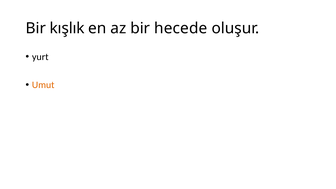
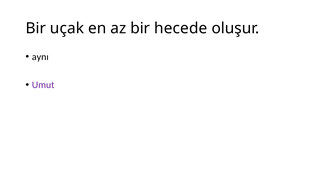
kışlık: kışlık -> uçak (67, 28)
yurt: yurt -> aynı (40, 57)
Umut colour: orange -> purple (43, 85)
